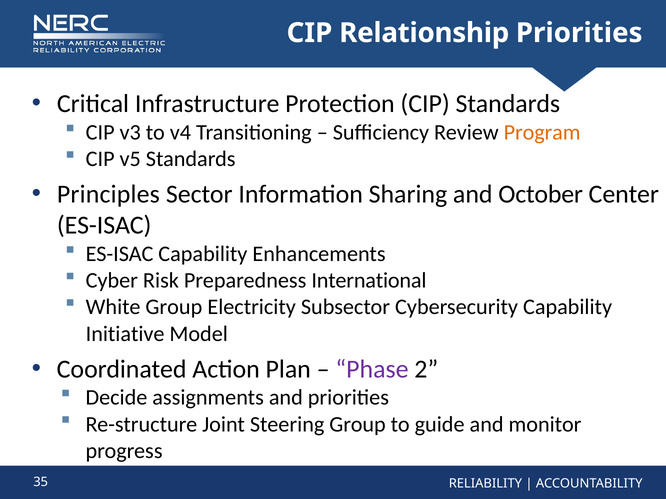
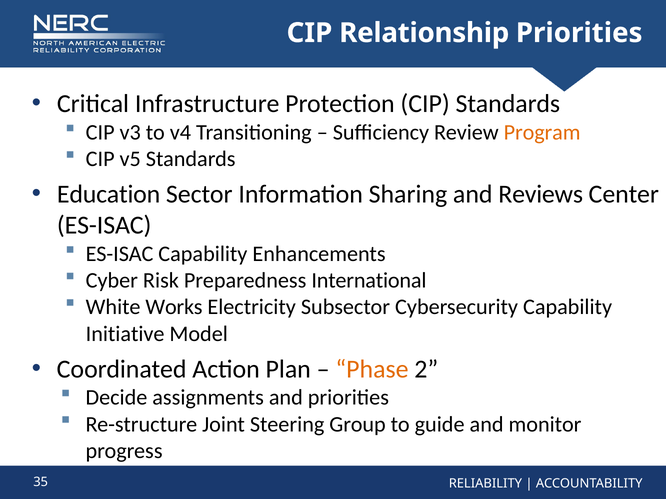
Principles: Principles -> Education (109, 194)
October: October -> Reviews (541, 194)
White Group: Group -> Works (174, 307)
Phase colour: purple -> orange (372, 369)
